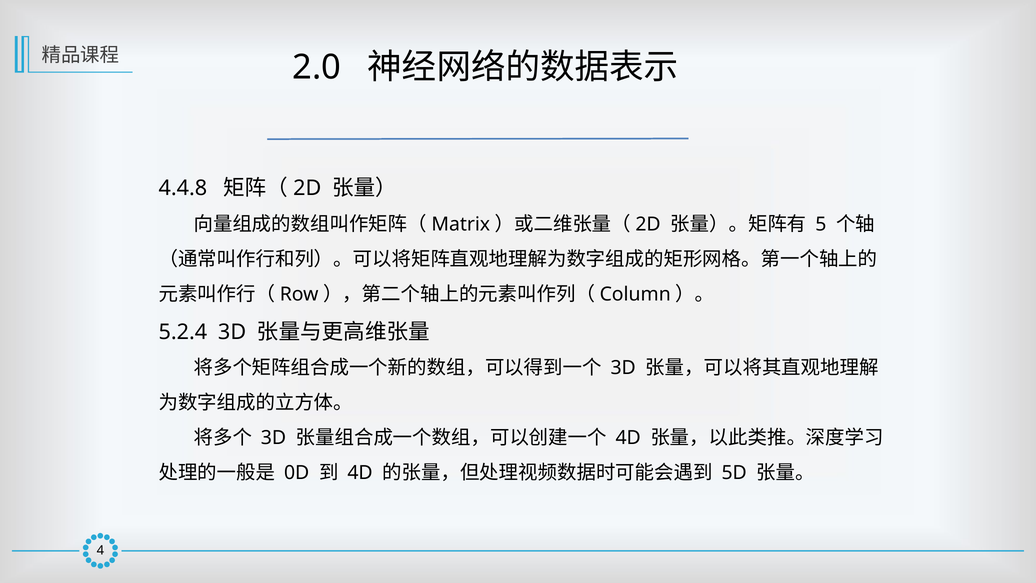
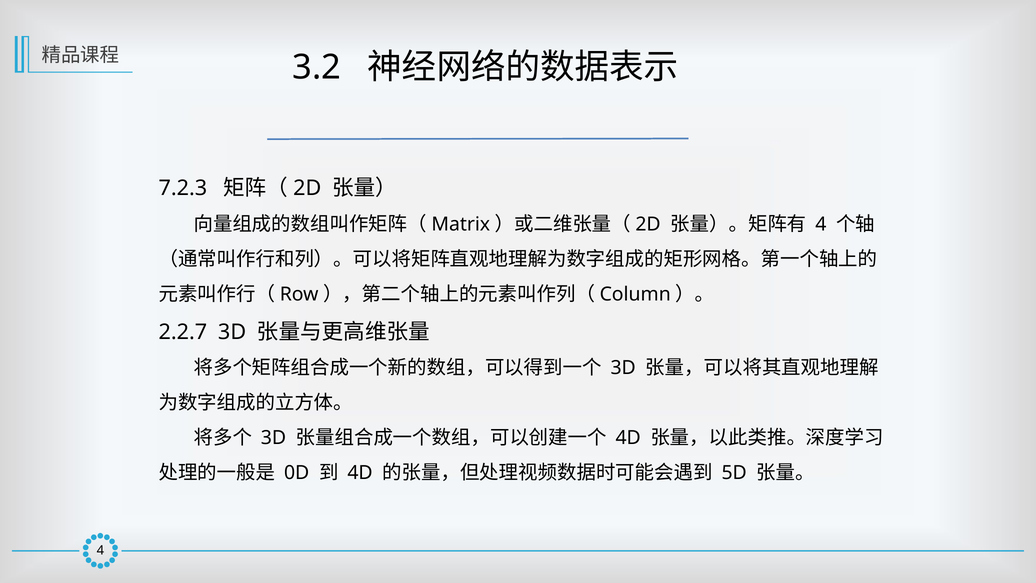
2.0: 2.0 -> 3.2 (317, 67)
4.4.8: 4.4.8 -> 7.2.3 (183, 188)
5: 5 -> 4 (821, 224)
5.2.4: 5.2.4 -> 2.2.7 (183, 332)
